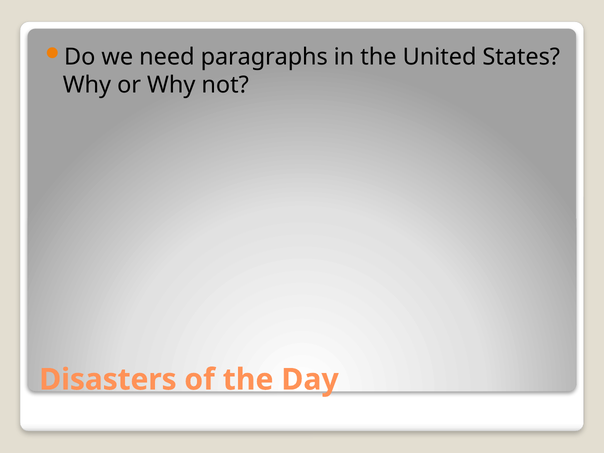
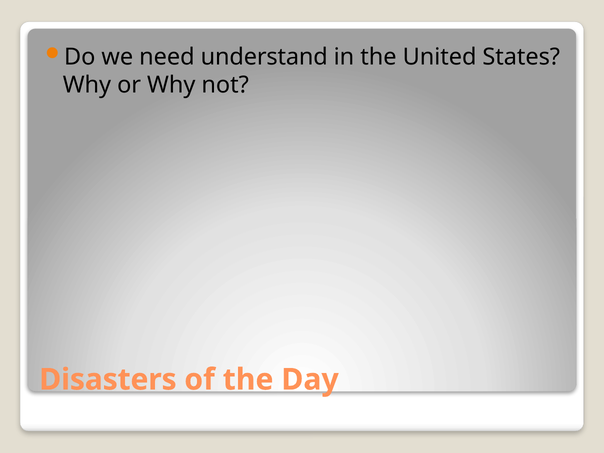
paragraphs: paragraphs -> understand (264, 57)
